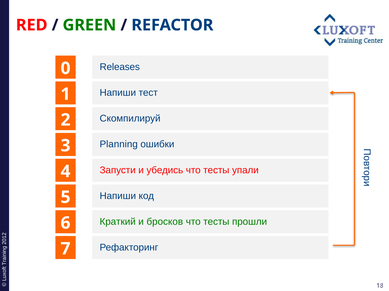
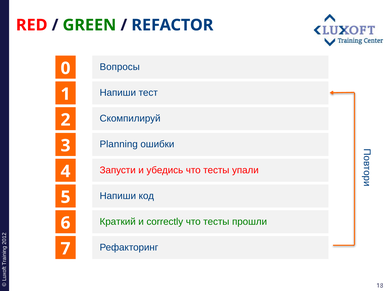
Releases: Releases -> Вопросы (120, 67)
бросков: бросков -> correctly (165, 222)
